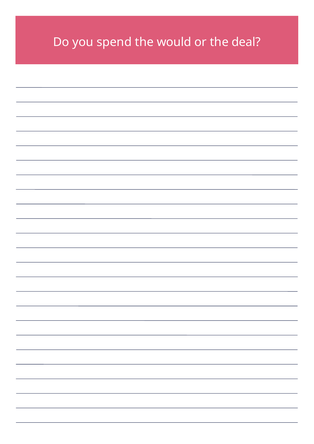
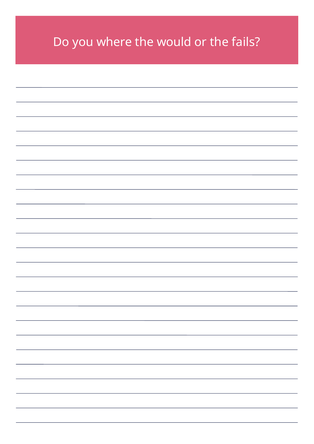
spend: spend -> where (114, 42)
deal: deal -> fails (246, 42)
